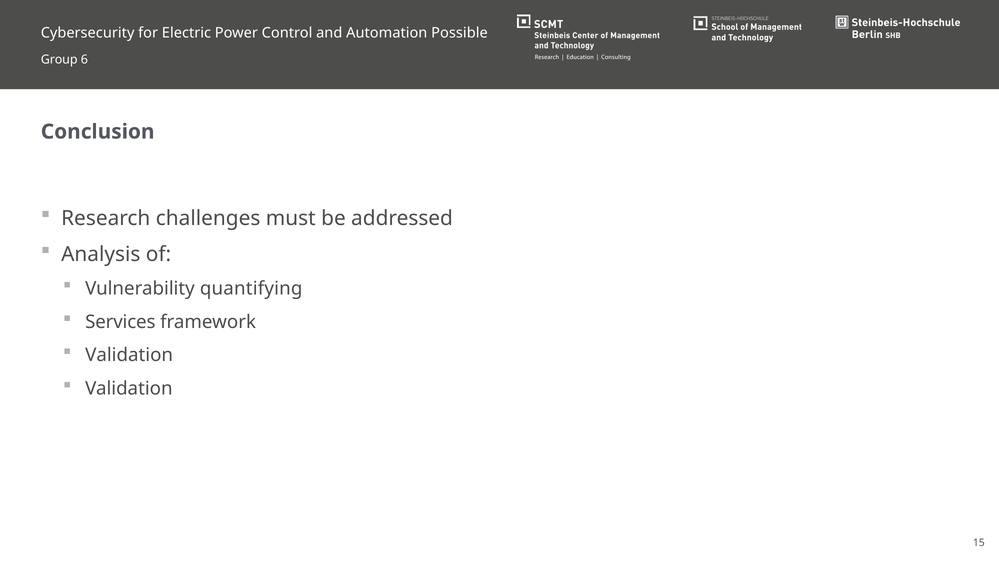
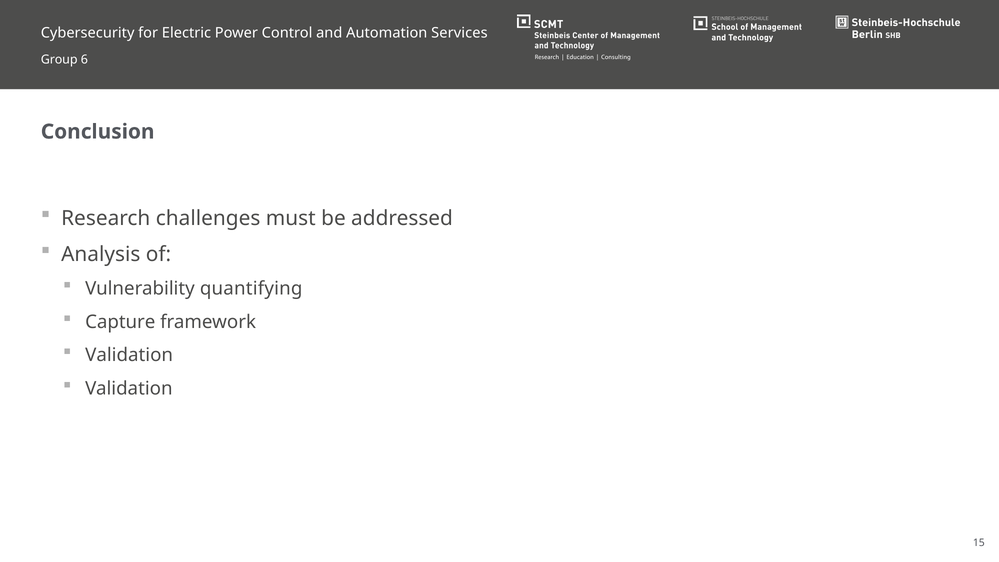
Possible: Possible -> Services (459, 33)
Services: Services -> Capture (120, 322)
